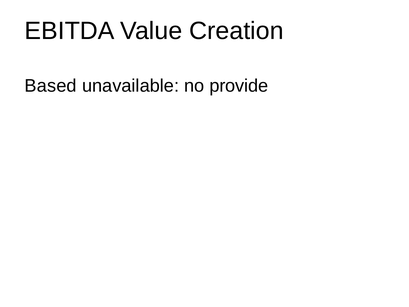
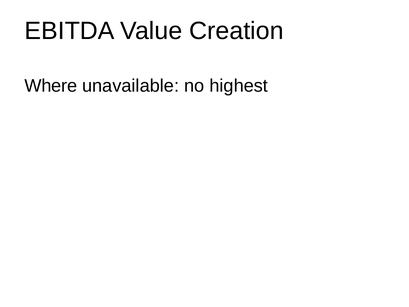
Based: Based -> Where (51, 86)
provide: provide -> highest (239, 86)
